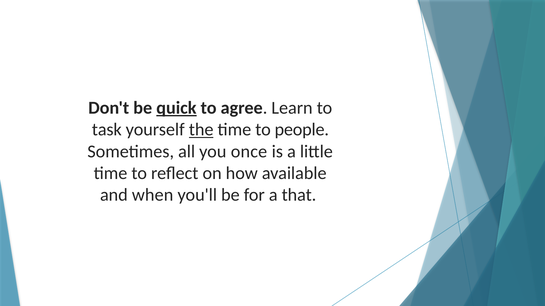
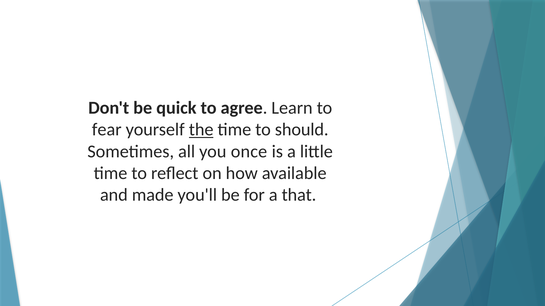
quick underline: present -> none (176, 108)
task: task -> fear (107, 130)
people: people -> should (302, 130)
when: when -> made (153, 195)
